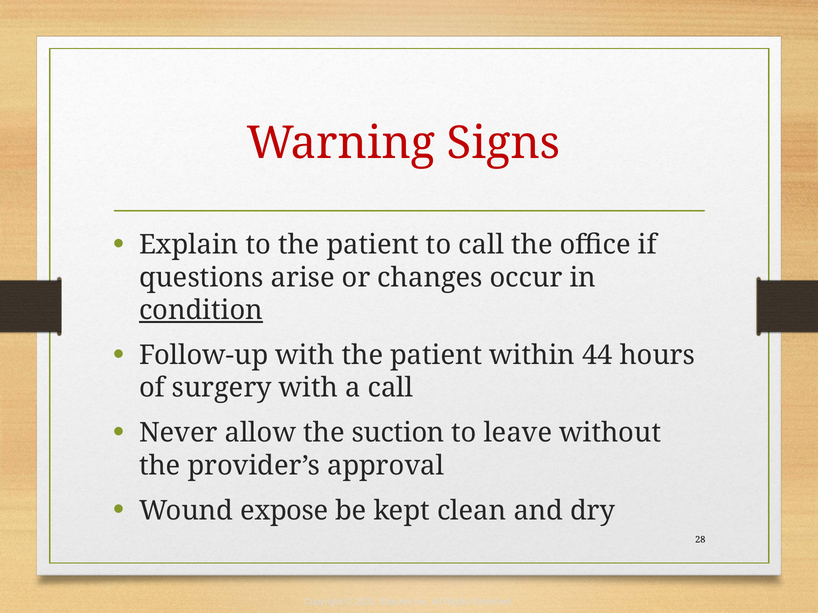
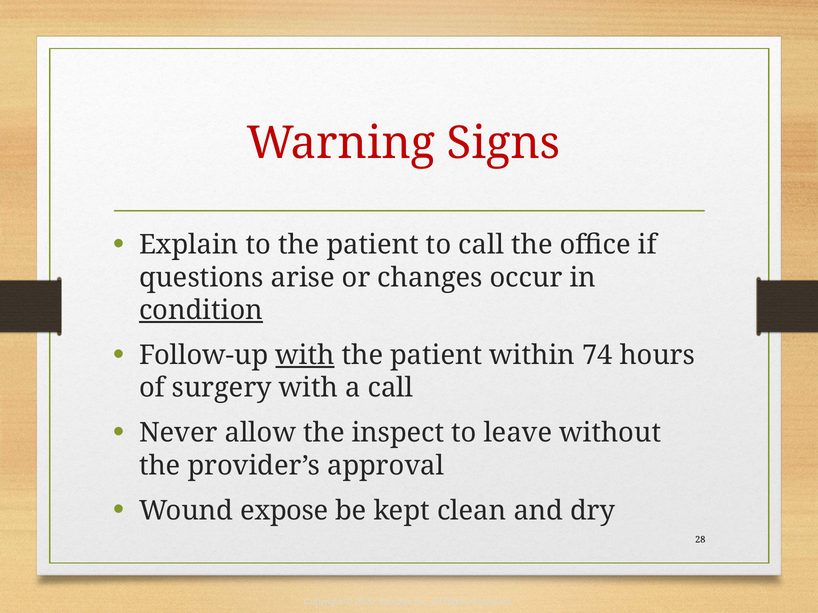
with underline: none -> present (305, 356)
44: 44 -> 74 (597, 356)
suction: suction -> inspect (398, 433)
